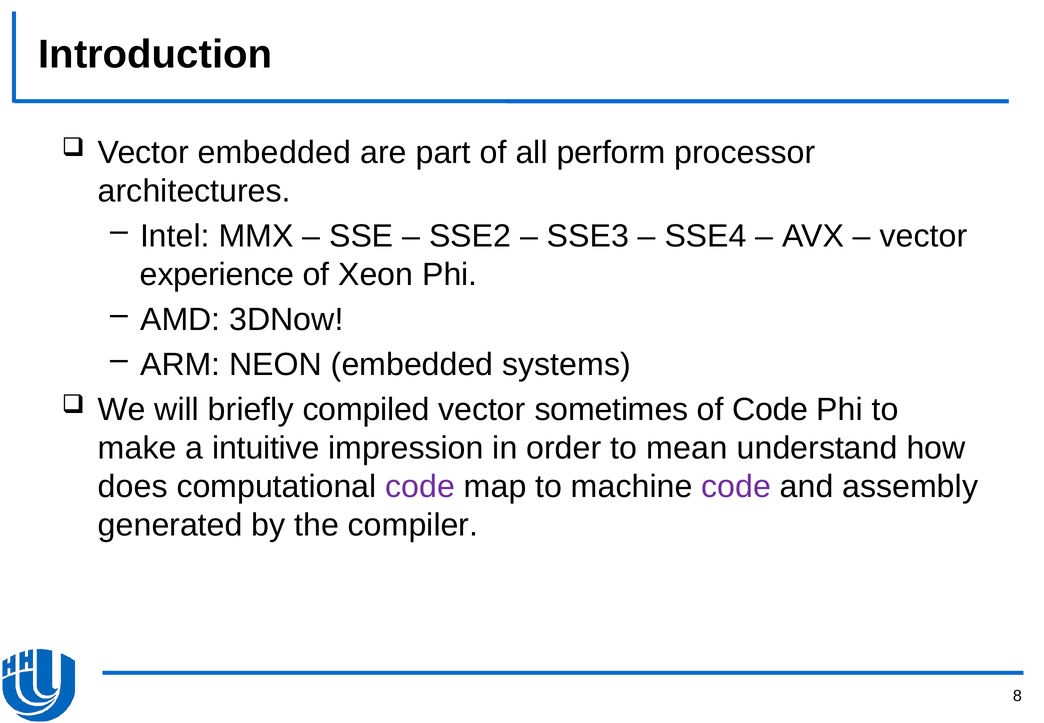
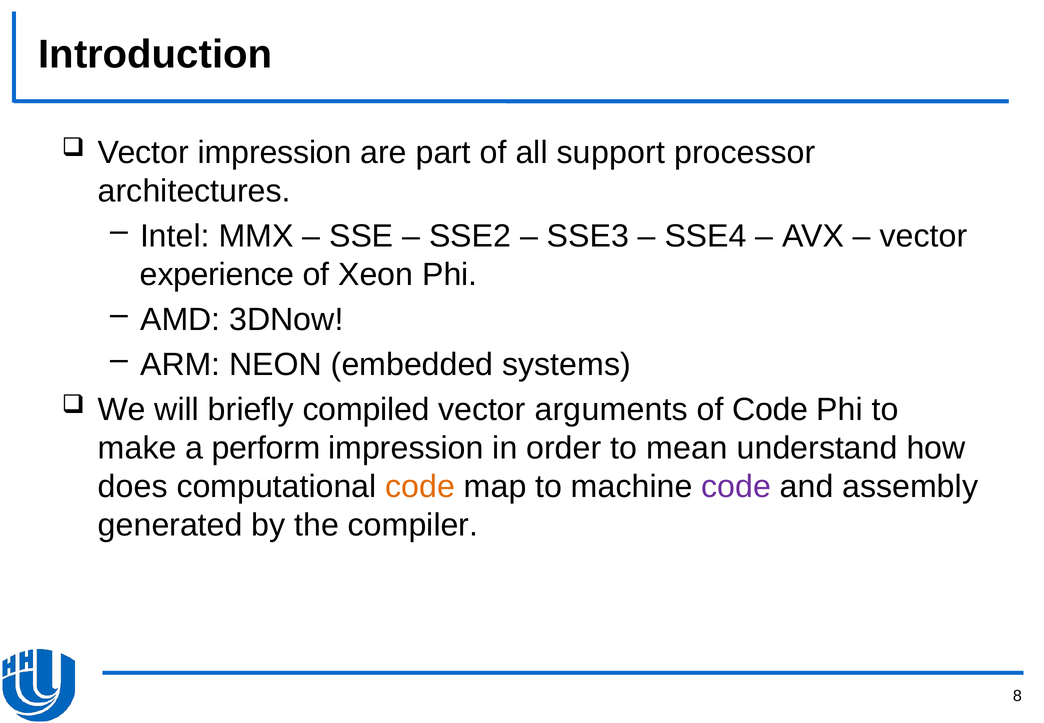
Vector embedded: embedded -> impression (275, 152)
perform: perform -> support (611, 152)
sometimes: sometimes -> arguments (611, 409)
intuitive: intuitive -> perform (266, 448)
code colour: purple -> orange (420, 487)
